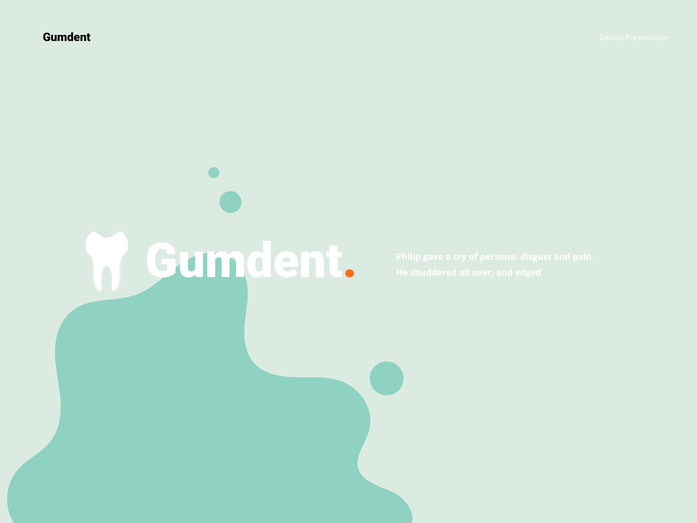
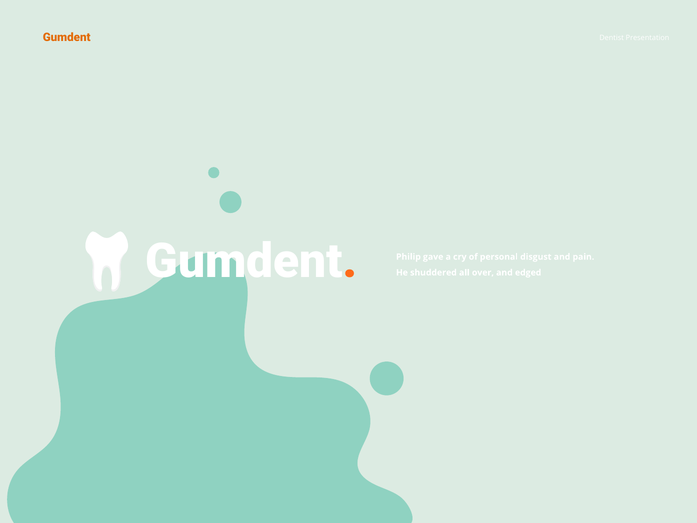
Gumdent colour: black -> orange (67, 37)
